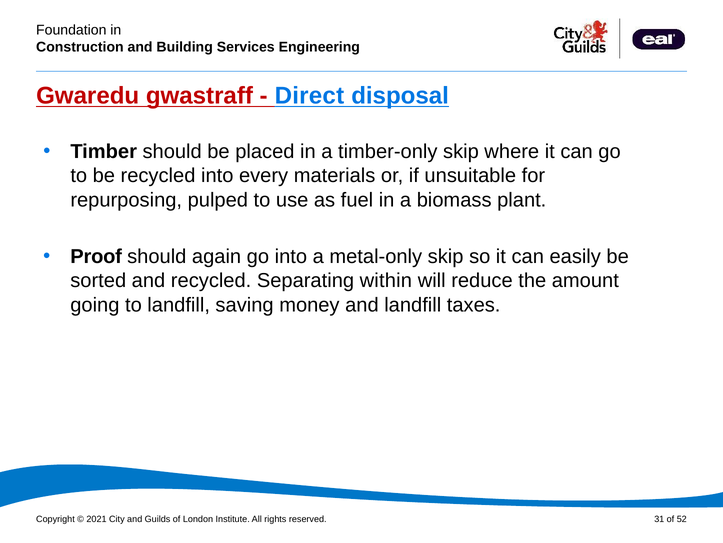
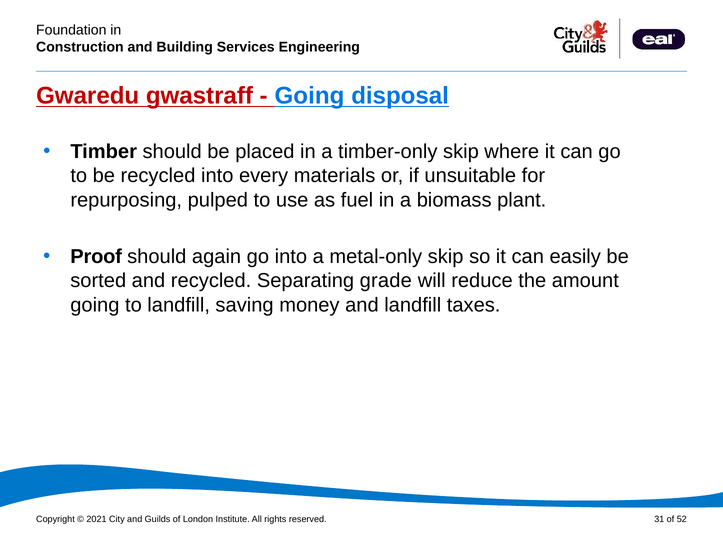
Direct: Direct -> Going (309, 96)
within: within -> grade (386, 280)
